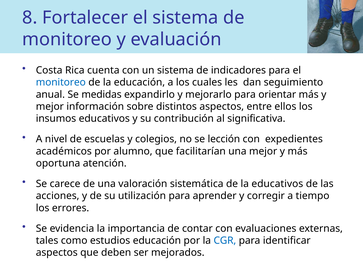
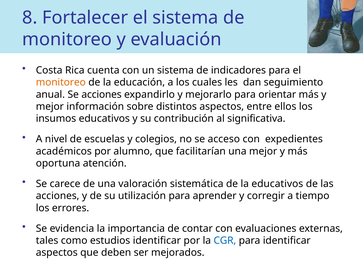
monitoreo colour: blue -> orange (61, 82)
Se medidas: medidas -> acciones (102, 95)
lección: lección -> acceso (224, 139)
estudios educación: educación -> identificar (157, 241)
